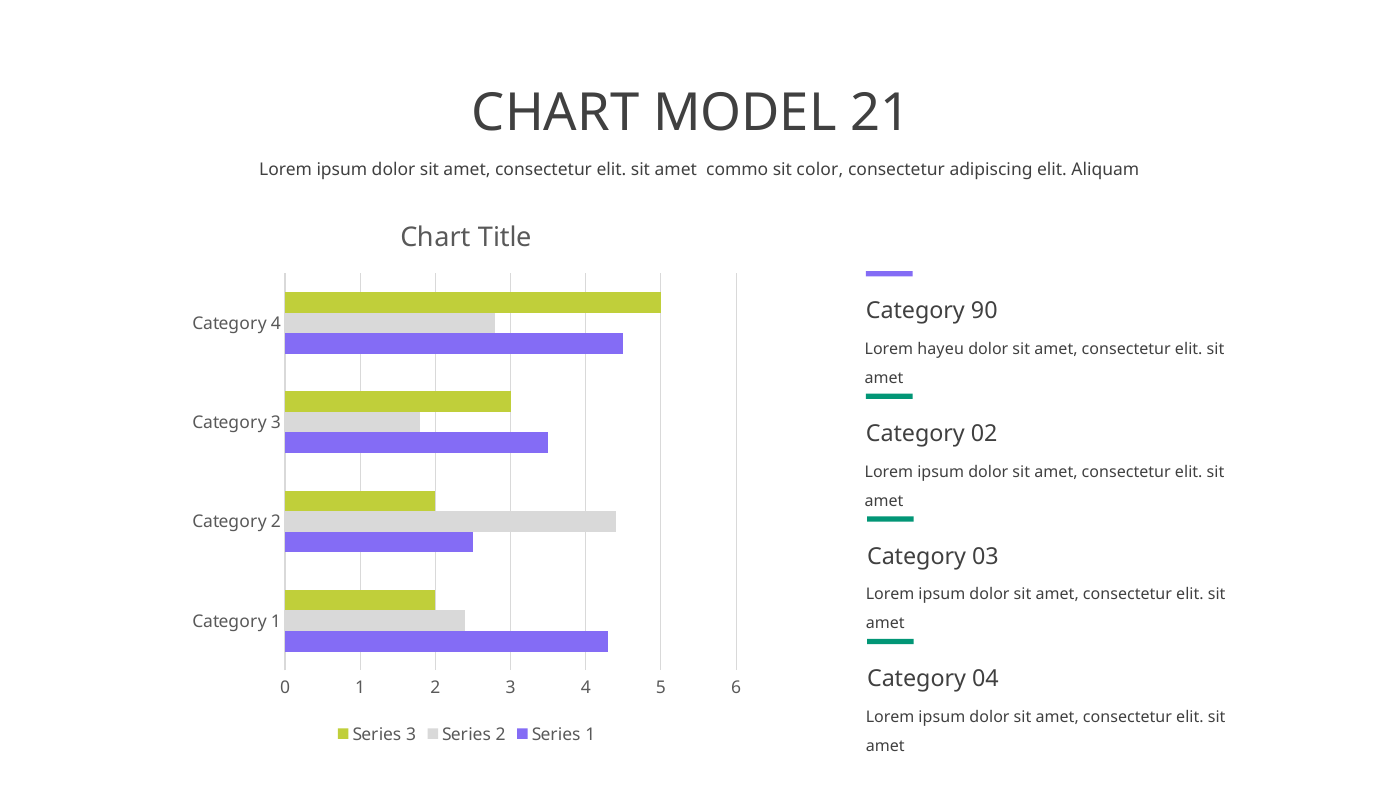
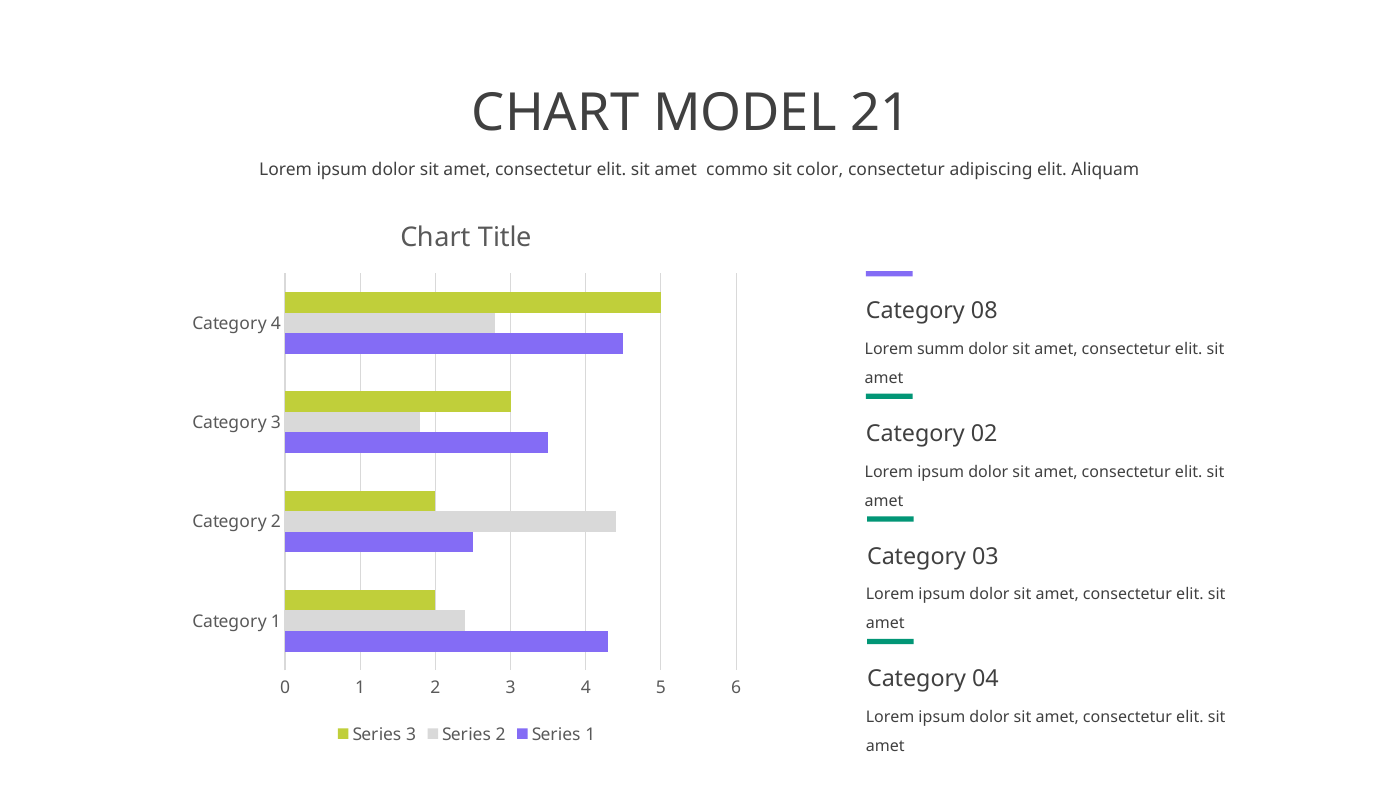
90: 90 -> 08 (984, 311)
hayeu: hayeu -> summ (941, 349)
